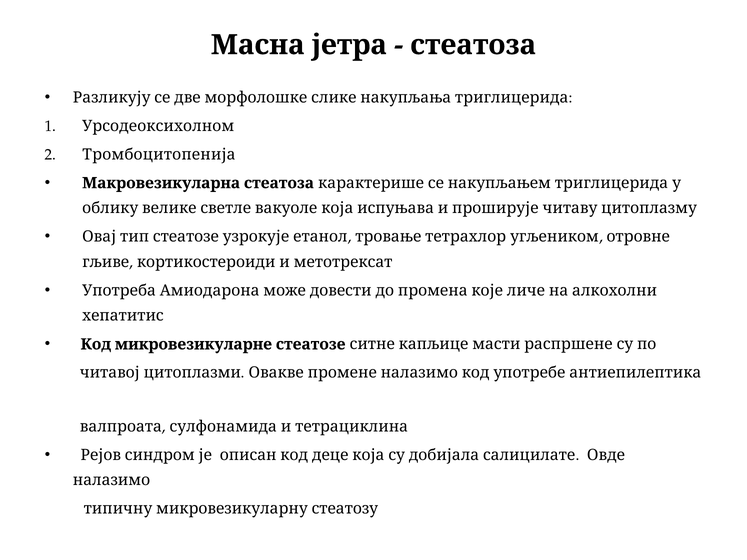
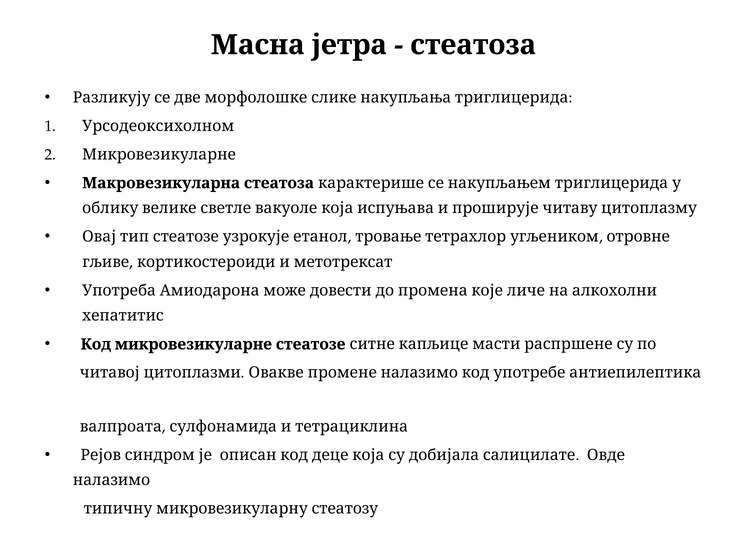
Тромбоцитопенија: Тромбоцитопенија -> Микровезикуларне (159, 155)
